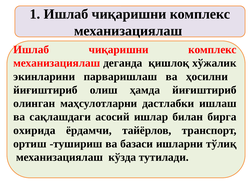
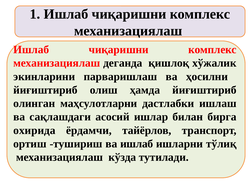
ва базаси: базаси -> ишлаб (137, 144)
